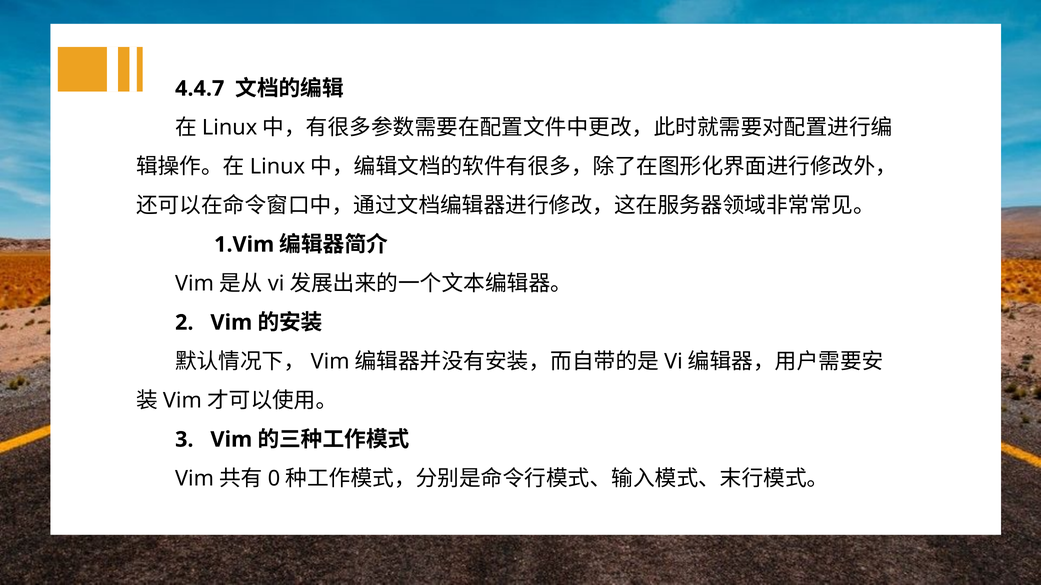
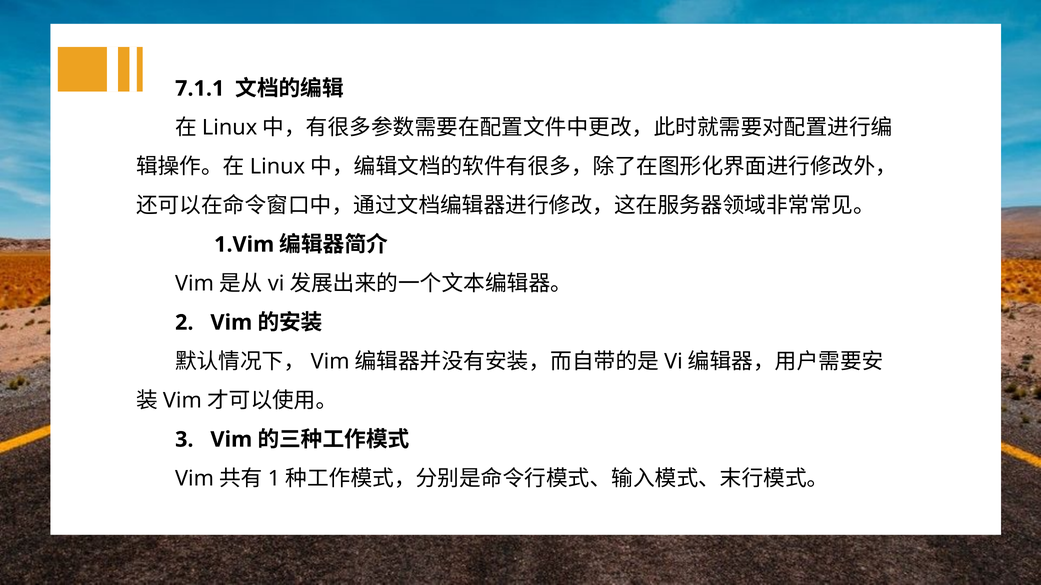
4.4.7: 4.4.7 -> 7.1.1 (200, 89)
0: 0 -> 1 (274, 479)
